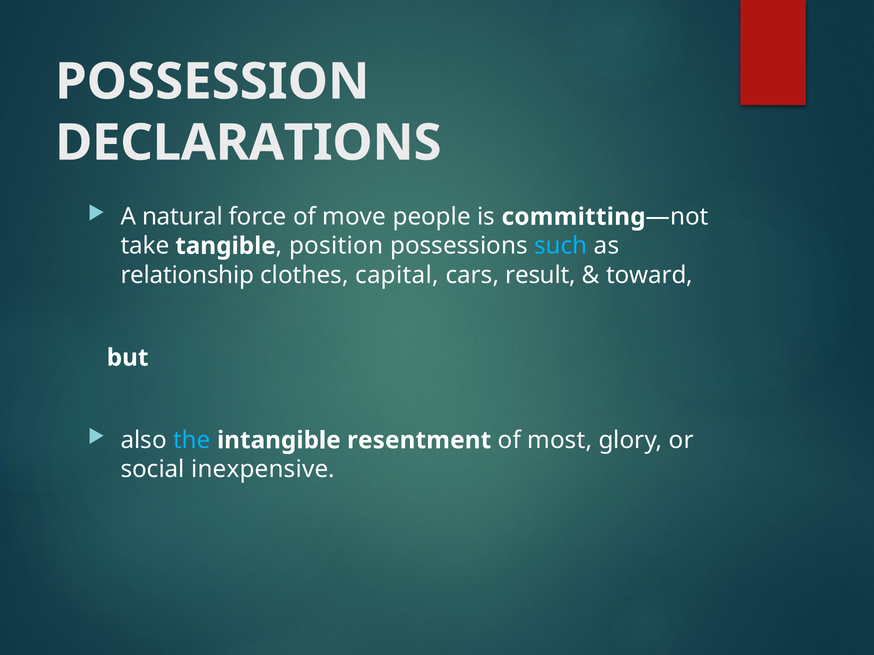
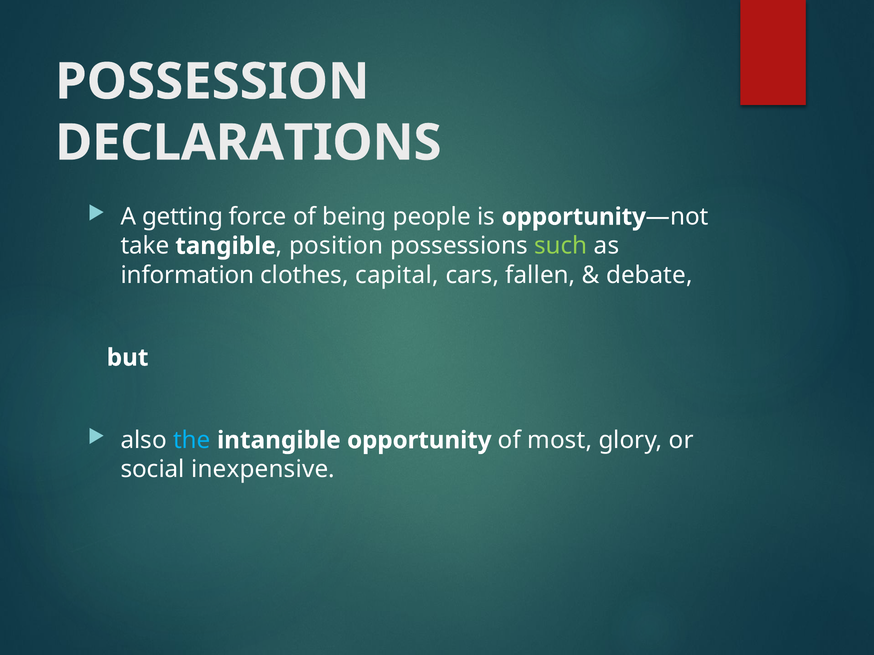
natural: natural -> getting (183, 217)
move: move -> being (354, 217)
is committing: committing -> opportunity (574, 217)
such colour: light blue -> light green (561, 246)
relationship: relationship -> information (187, 275)
result: result -> fallen (540, 275)
toward: toward -> debate (649, 275)
intangible resentment: resentment -> opportunity (419, 441)
